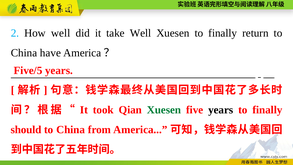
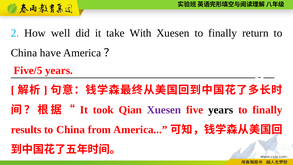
take Well: Well -> With (141, 33)
Xuesen colour: green -> purple (164, 110)
should: should -> results (26, 130)
